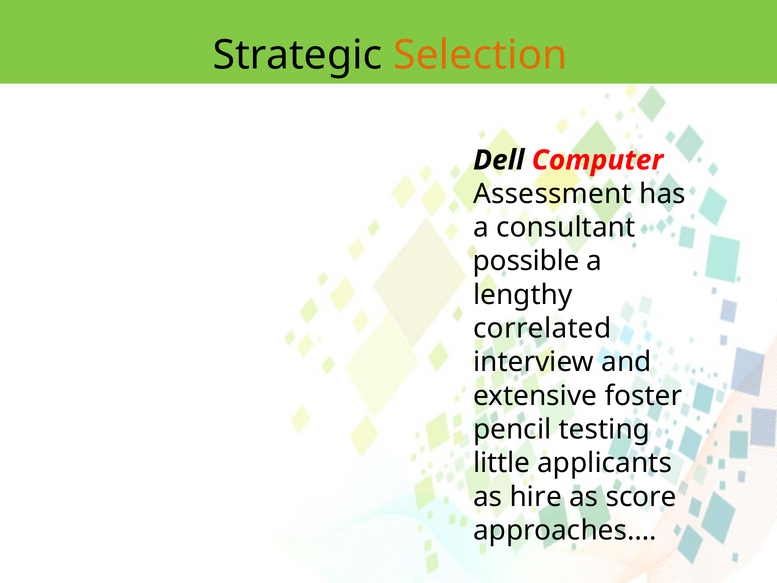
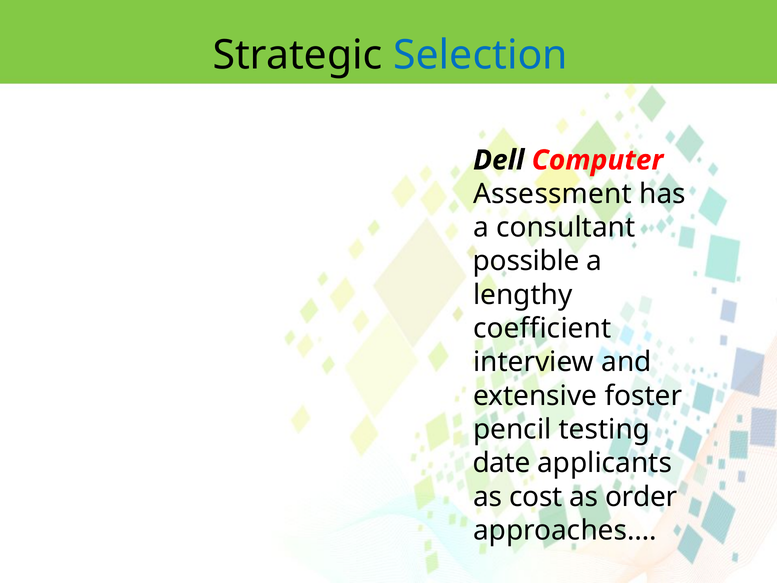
Selection colour: orange -> blue (480, 55)
correlated: correlated -> coefficient (542, 328)
little: little -> date (502, 463)
hire: hire -> cost (536, 497)
score: score -> order (641, 497)
